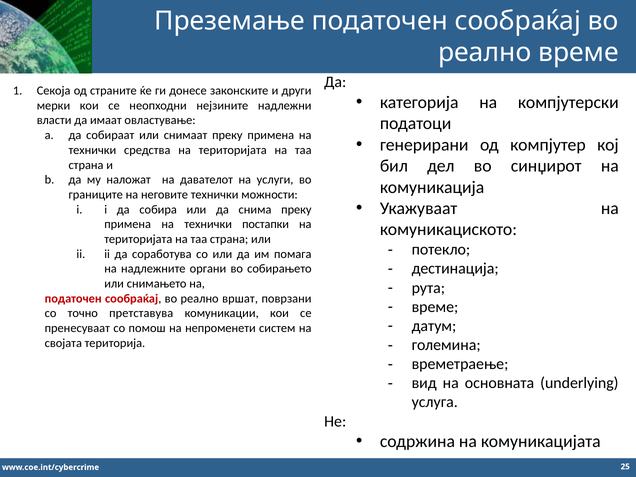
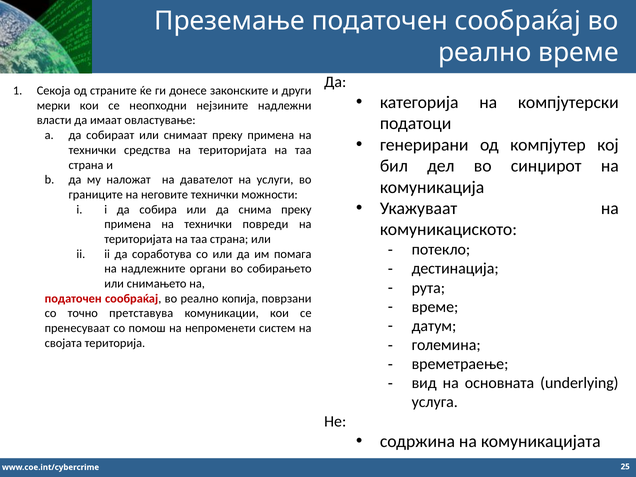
постапки: постапки -> повреди (265, 224)
вршат: вршат -> копија (240, 299)
